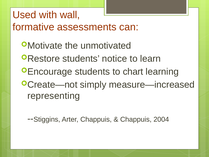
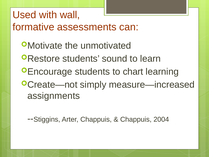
notice: notice -> sound (115, 59)
representing: representing -> assignments (54, 96)
